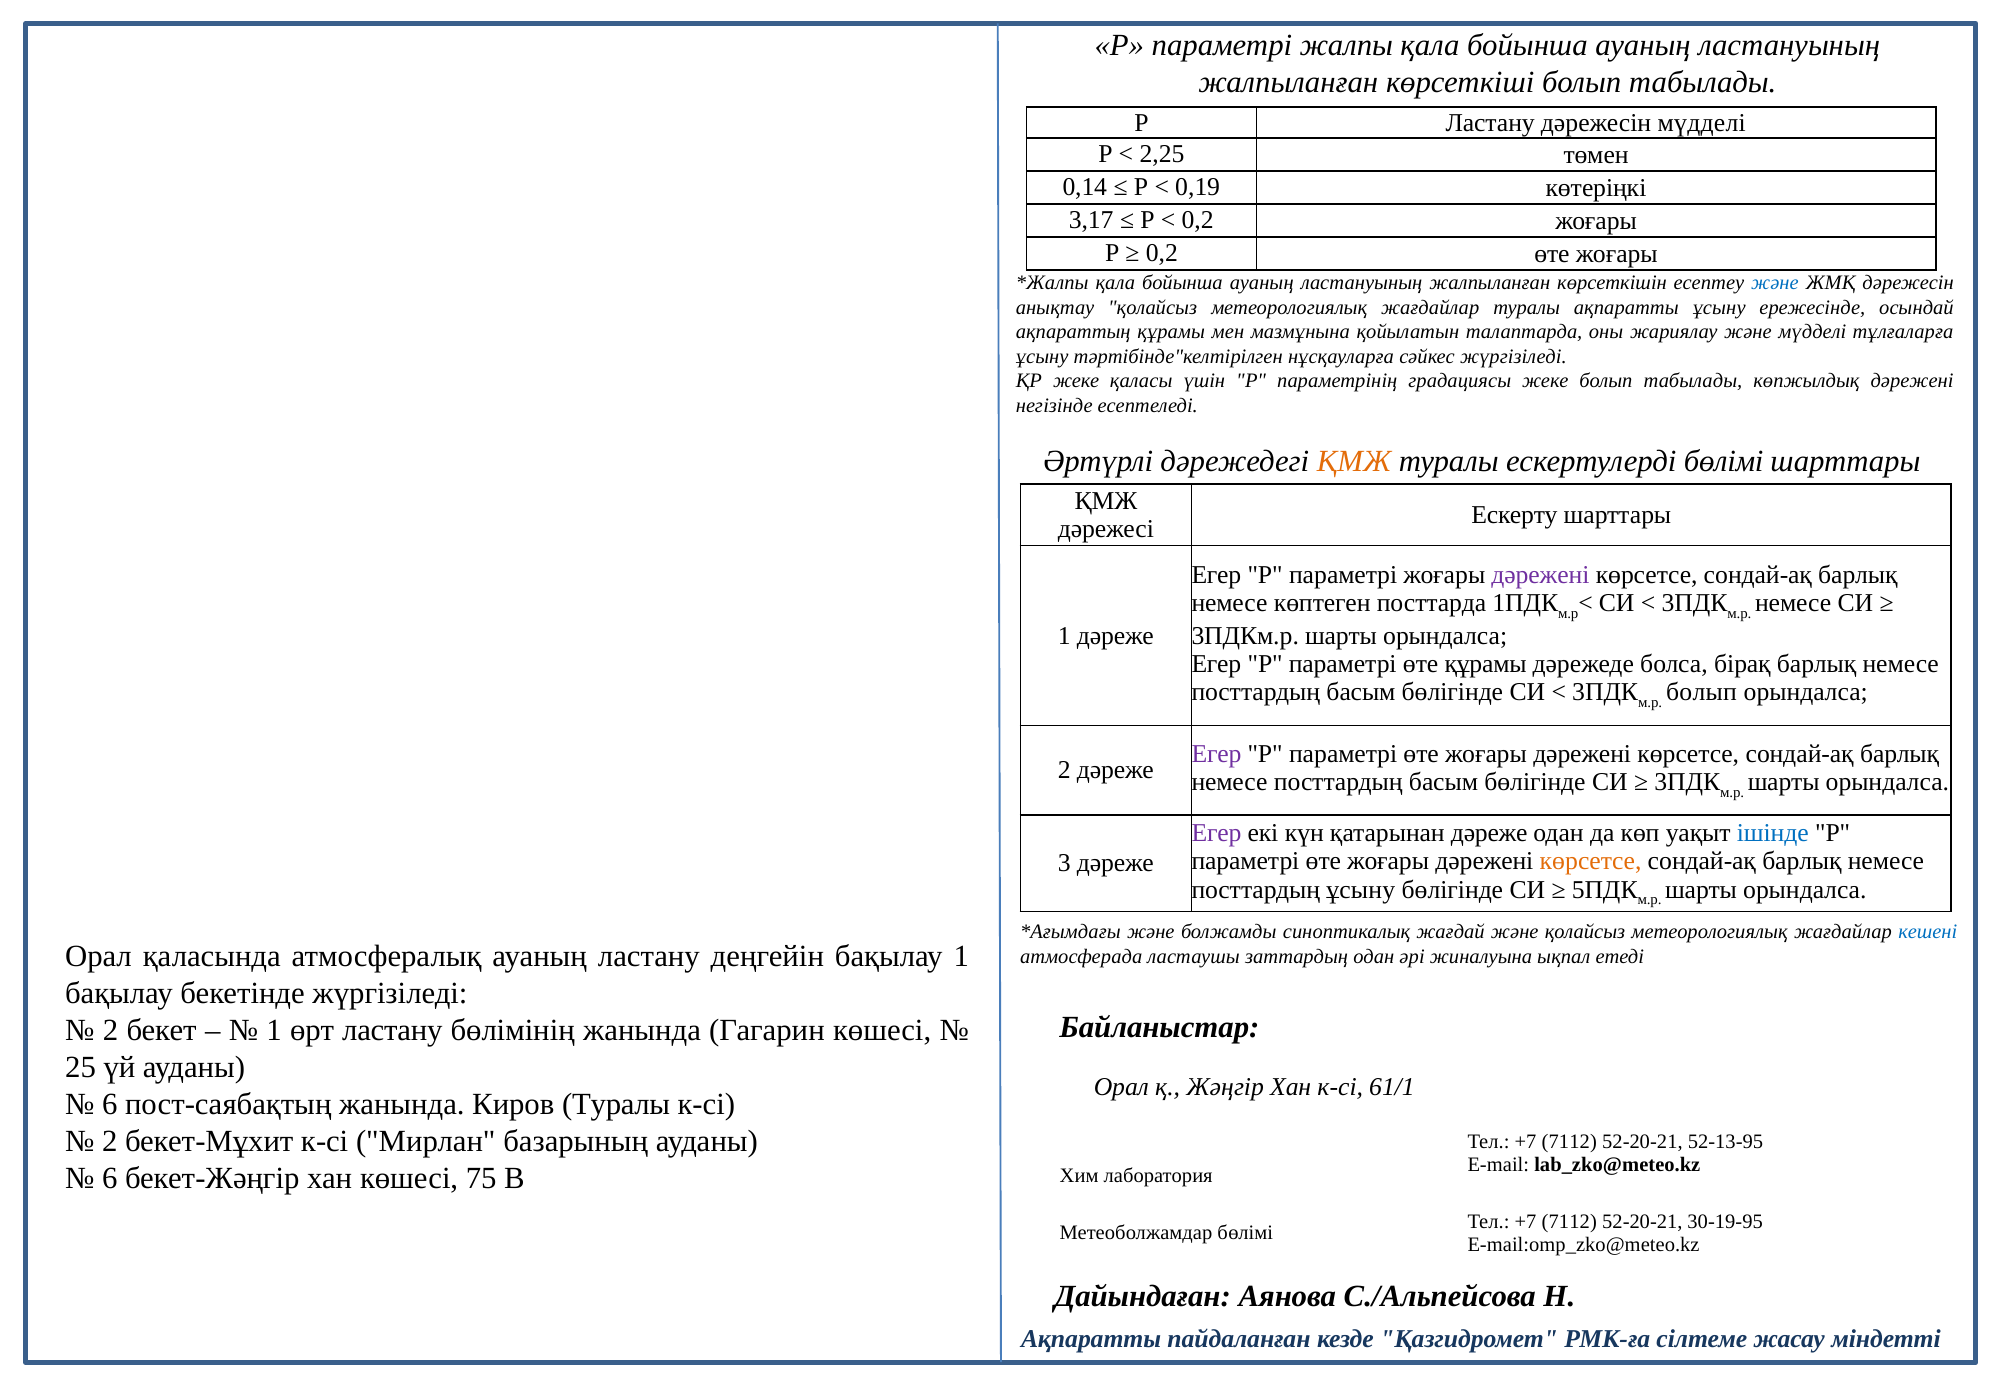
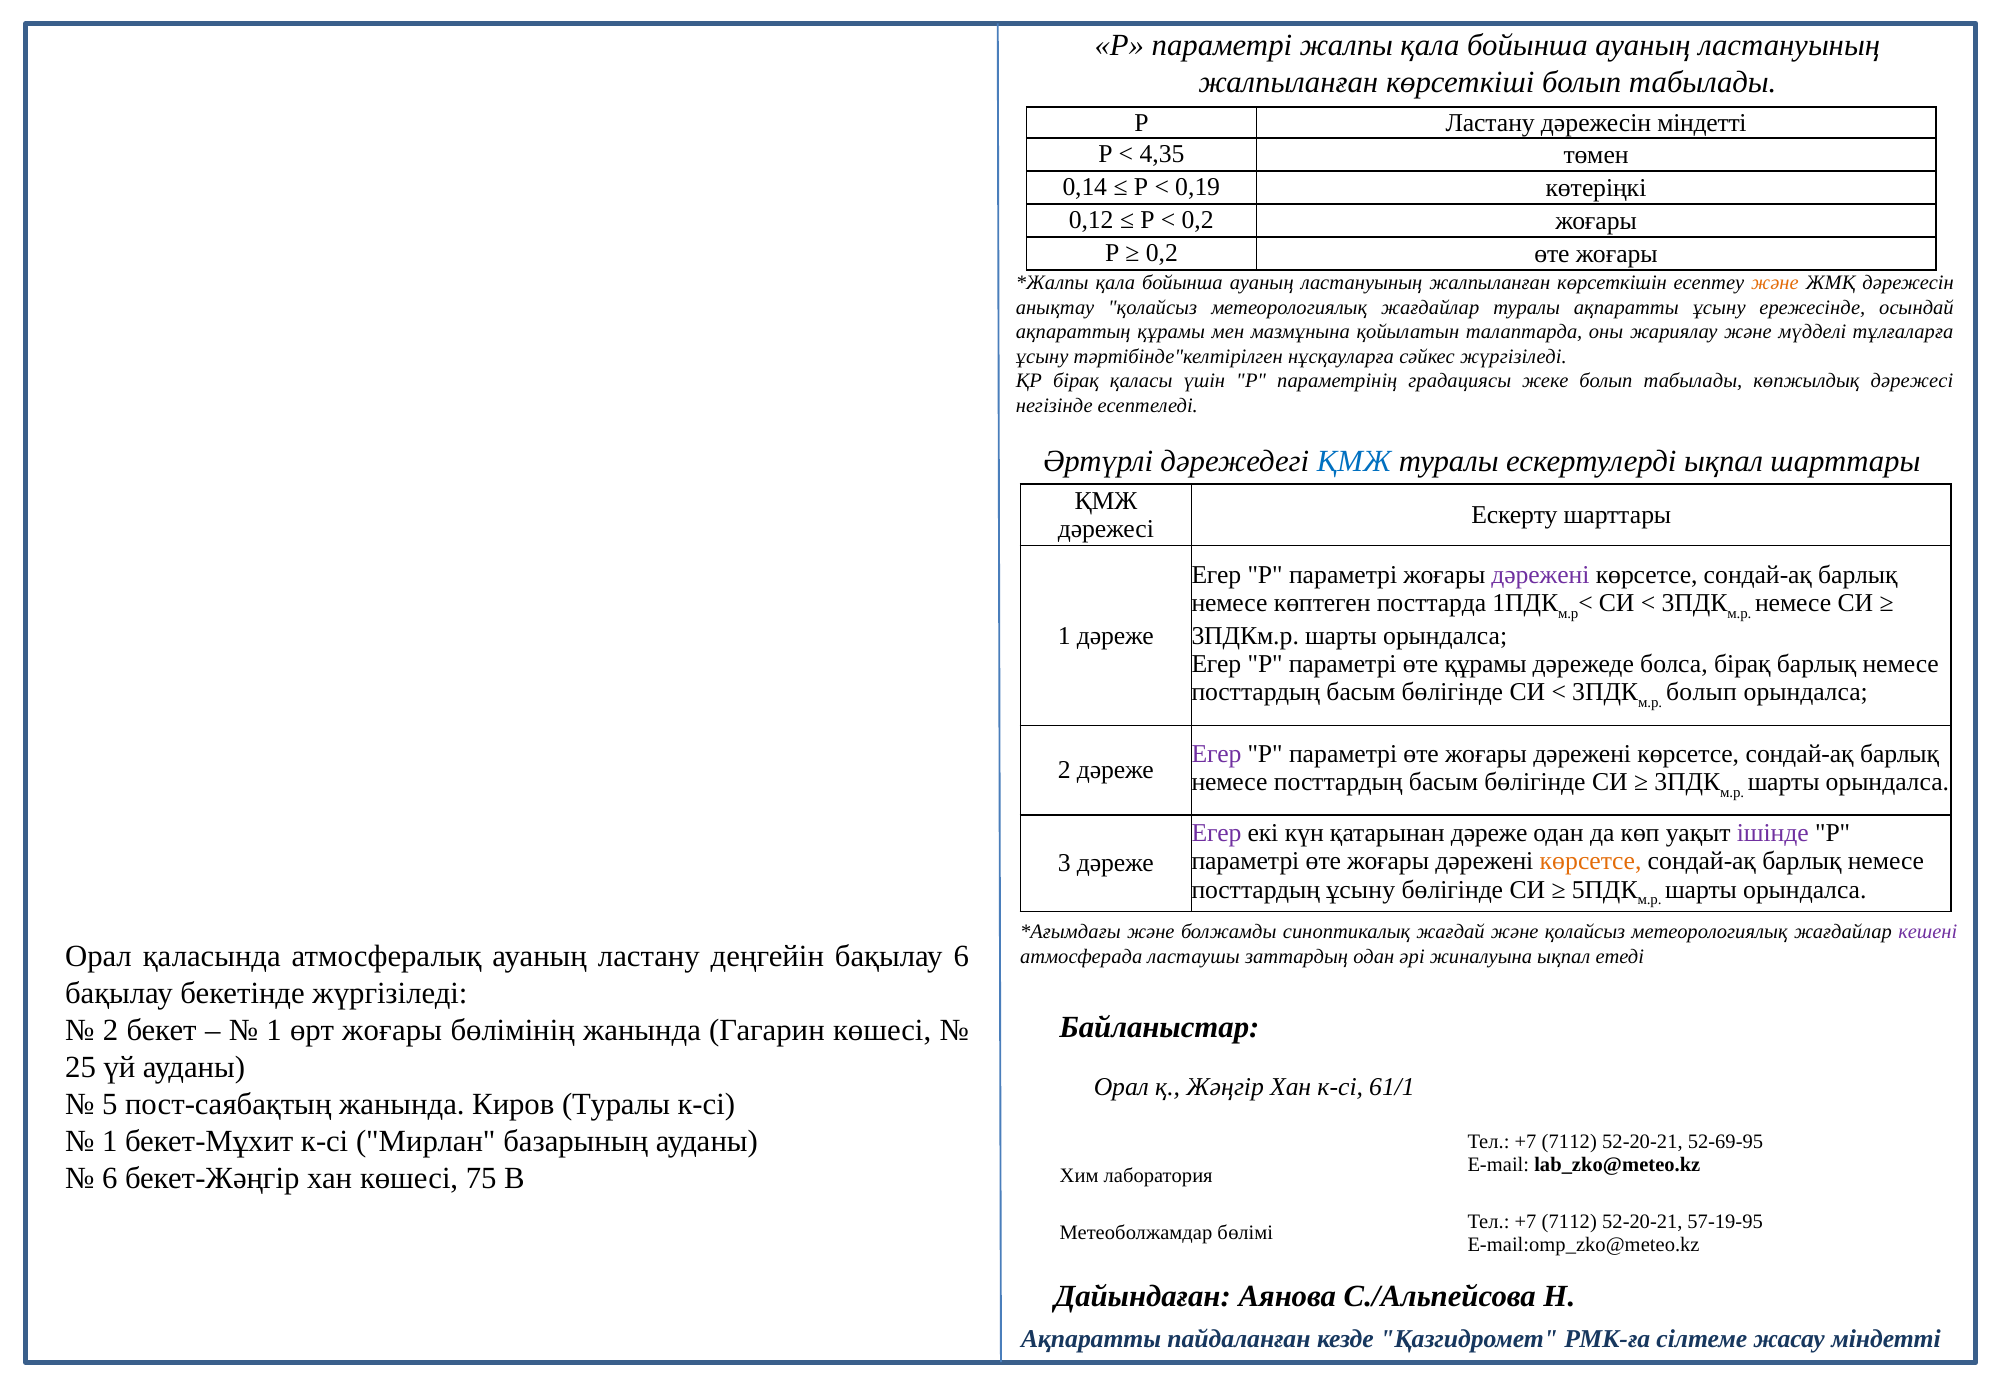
дәрежесін мүдделі: мүдделі -> міндетті (1702, 123)
2,25: 2,25 -> 4,35 (1162, 154)
3,17: 3,17 -> 0,12 (1091, 220)
және colour: blue -> orange (1775, 283)
ҚР жеке: жеке -> бірақ (1076, 381)
көпжылдық дәрежені: дәрежені -> дәрежесі (1912, 381)
ҚМЖ colour: orange -> blue (1354, 461)
ескертулерді бөлімі: бөлімі -> ықпал (1724, 461)
ішінде colour: blue -> purple (1773, 833)
кешені colour: blue -> purple (1928, 932)
бақылау 1: 1 -> 6 (961, 957)
өрт ластану: ластану -> жоғары (392, 1031)
6: 6 -> 5 (110, 1105)
2: 2 -> 1 (110, 1142)
52-13-95: 52-13-95 -> 52-69-95 (1725, 1142)
30-19-95: 30-19-95 -> 57-19-95 (1725, 1222)
